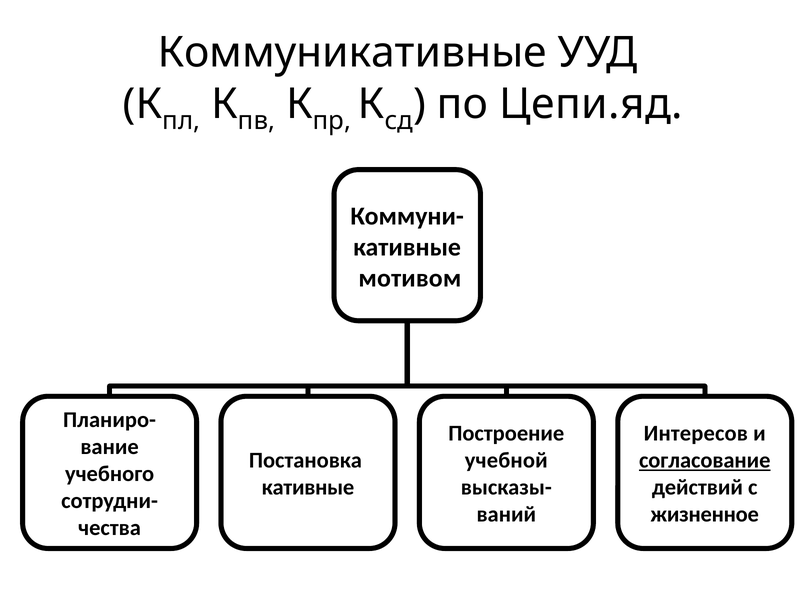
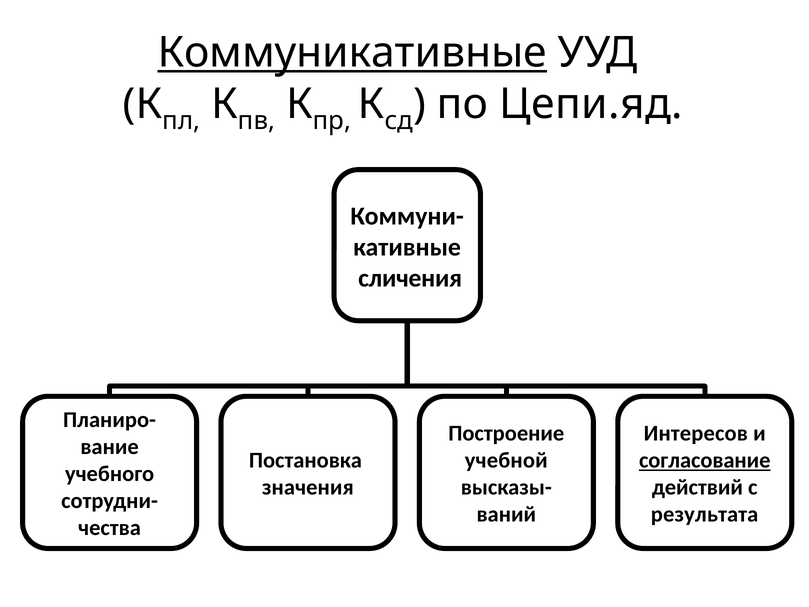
Коммуникативные underline: none -> present (352, 53)
мотивом: мотивом -> сличения (410, 278)
кативные: кативные -> значения (308, 487)
жизненное: жизненное -> результата (705, 514)
